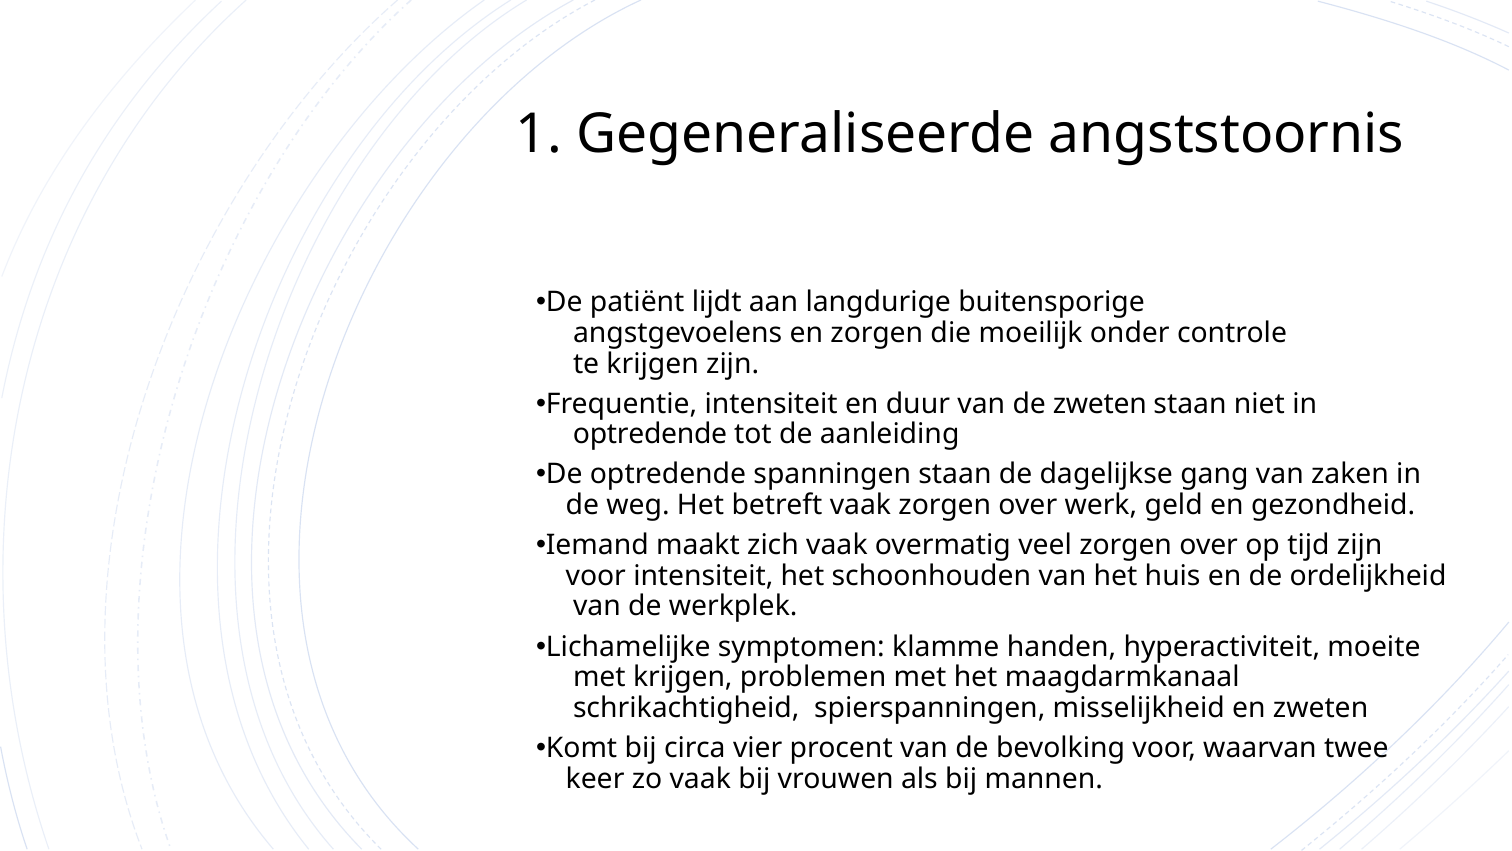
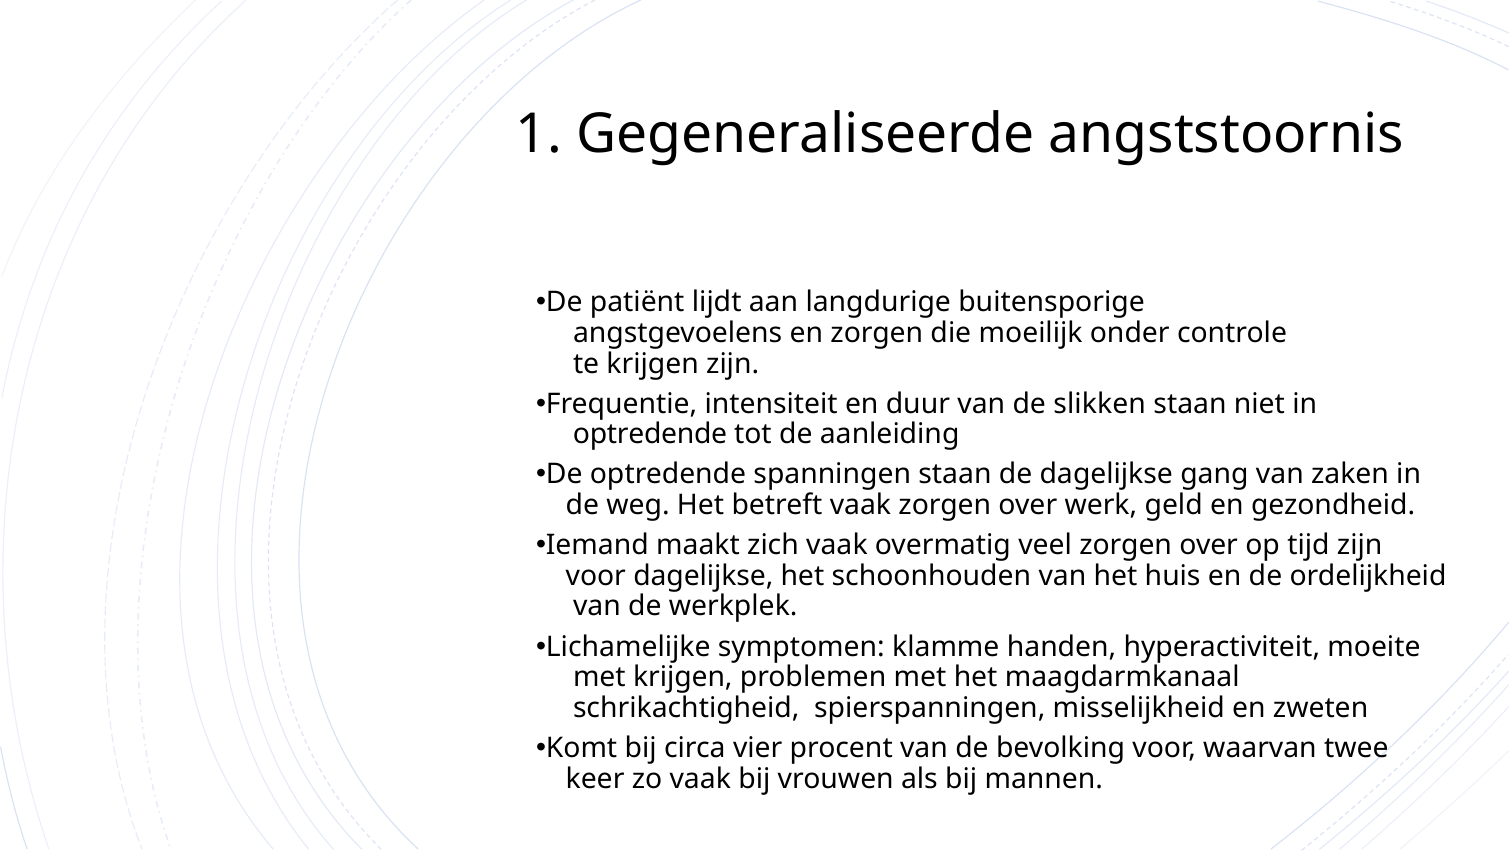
de zweten: zweten -> slikken (1100, 404)
voor intensiteit: intensiteit -> dagelijkse (703, 576)
